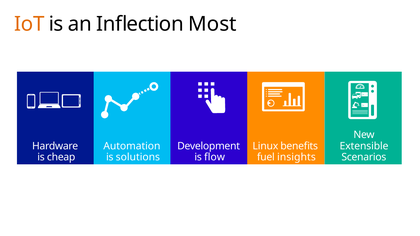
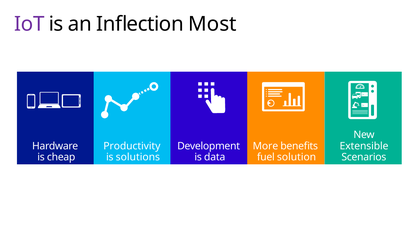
IoT colour: orange -> purple (29, 24)
Automation: Automation -> Productivity (132, 146)
Linux: Linux -> More (265, 146)
flow: flow -> data (215, 157)
insights: insights -> solution (297, 157)
